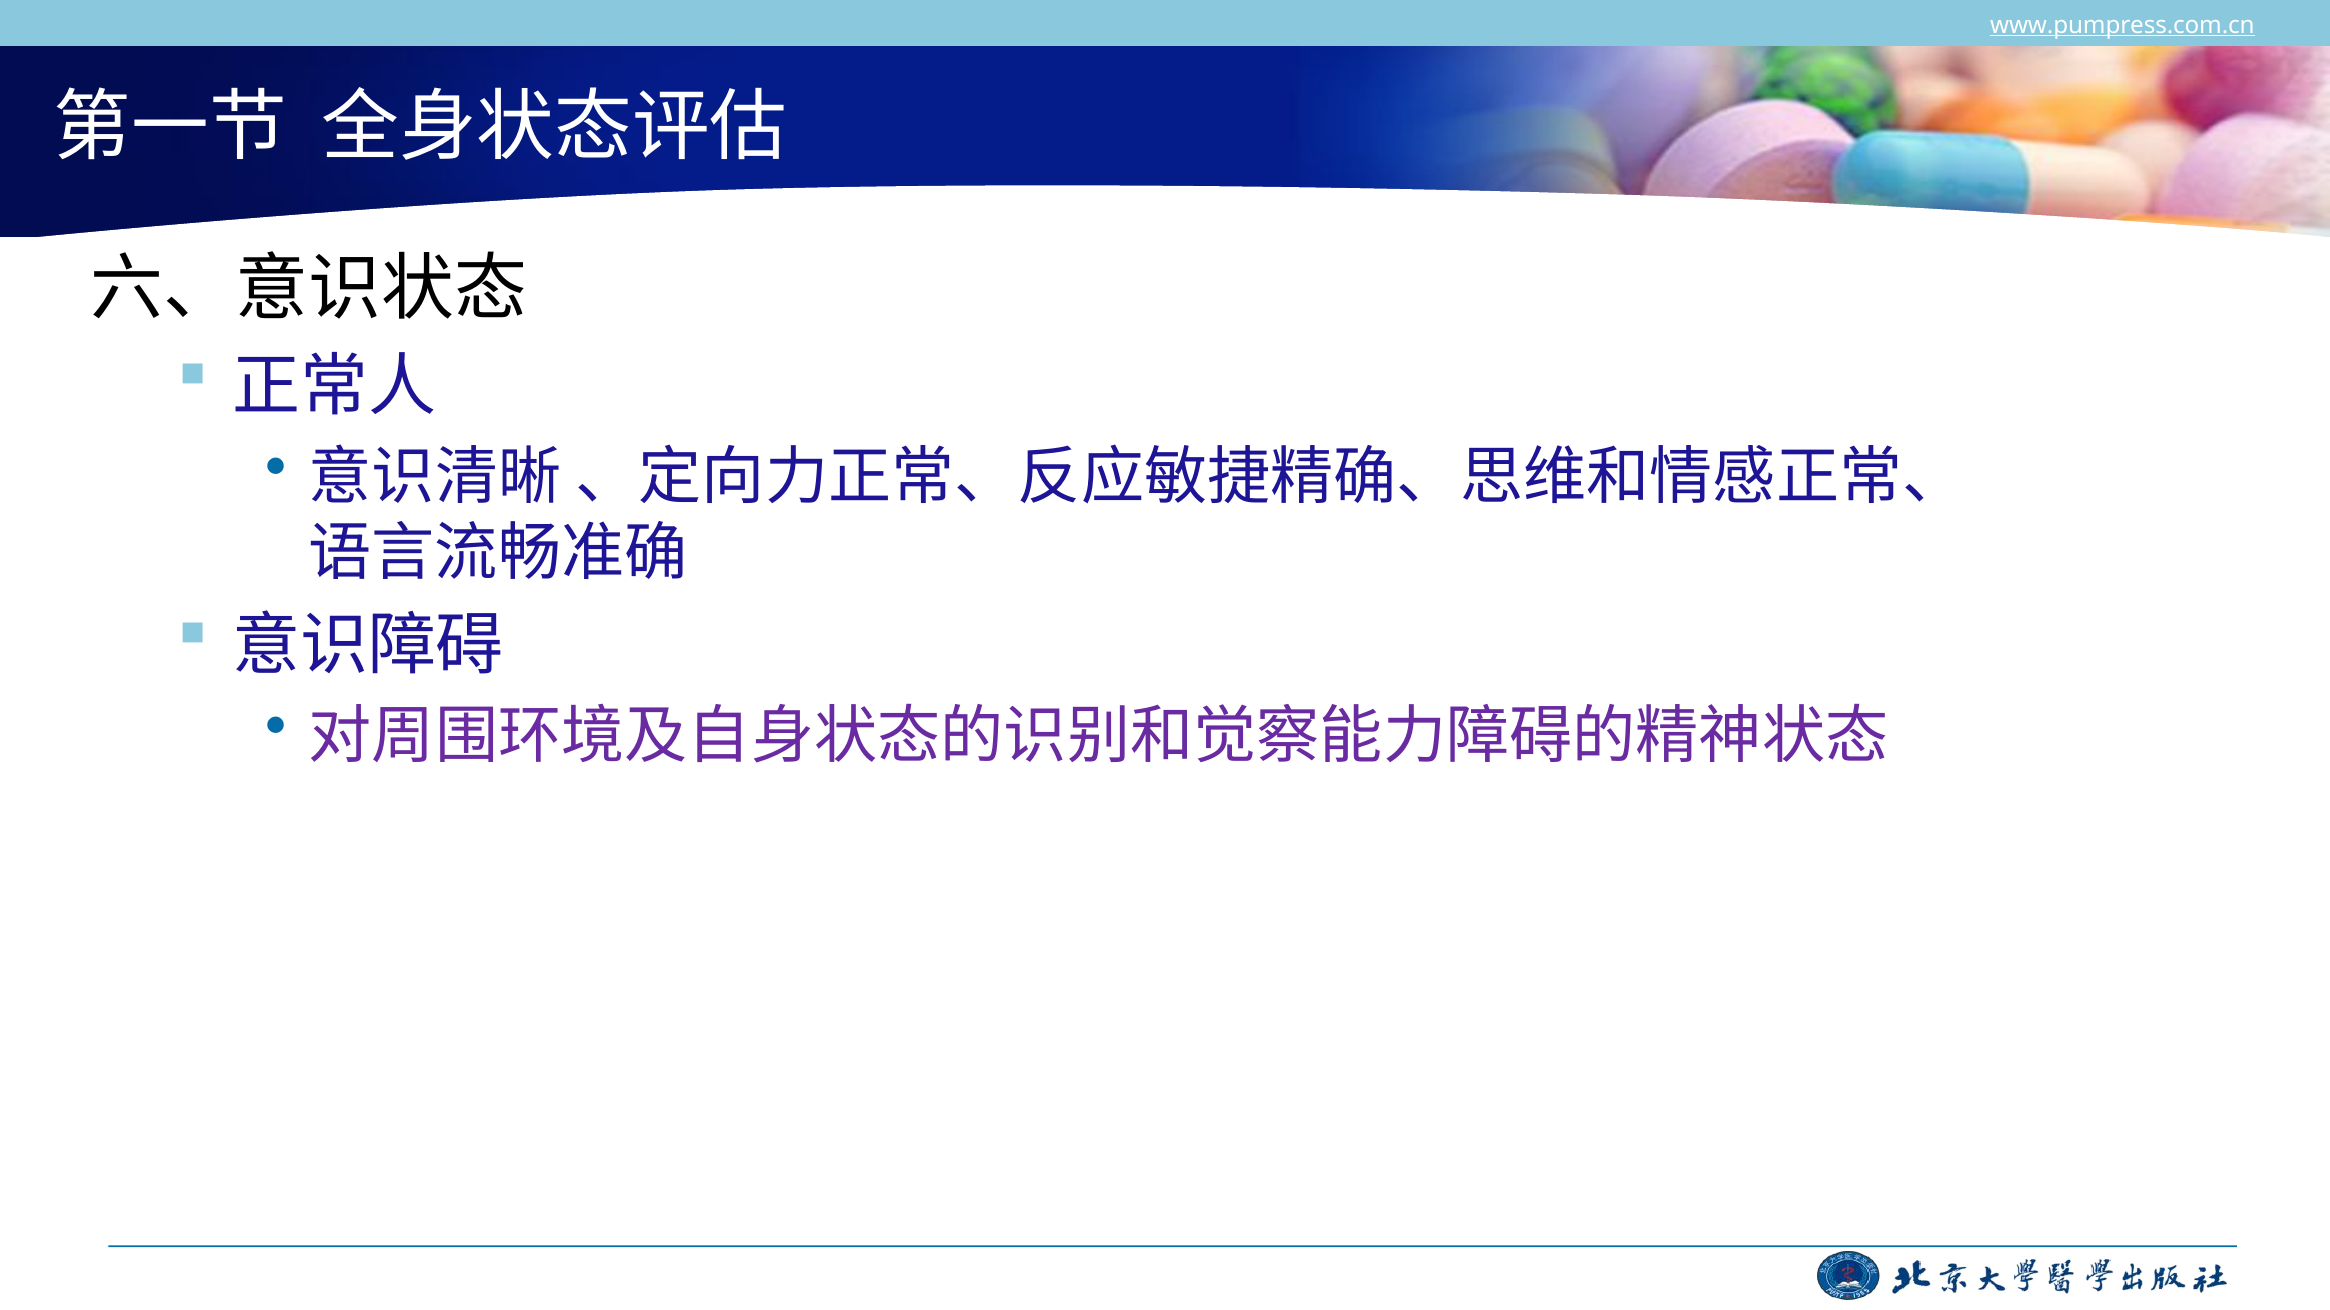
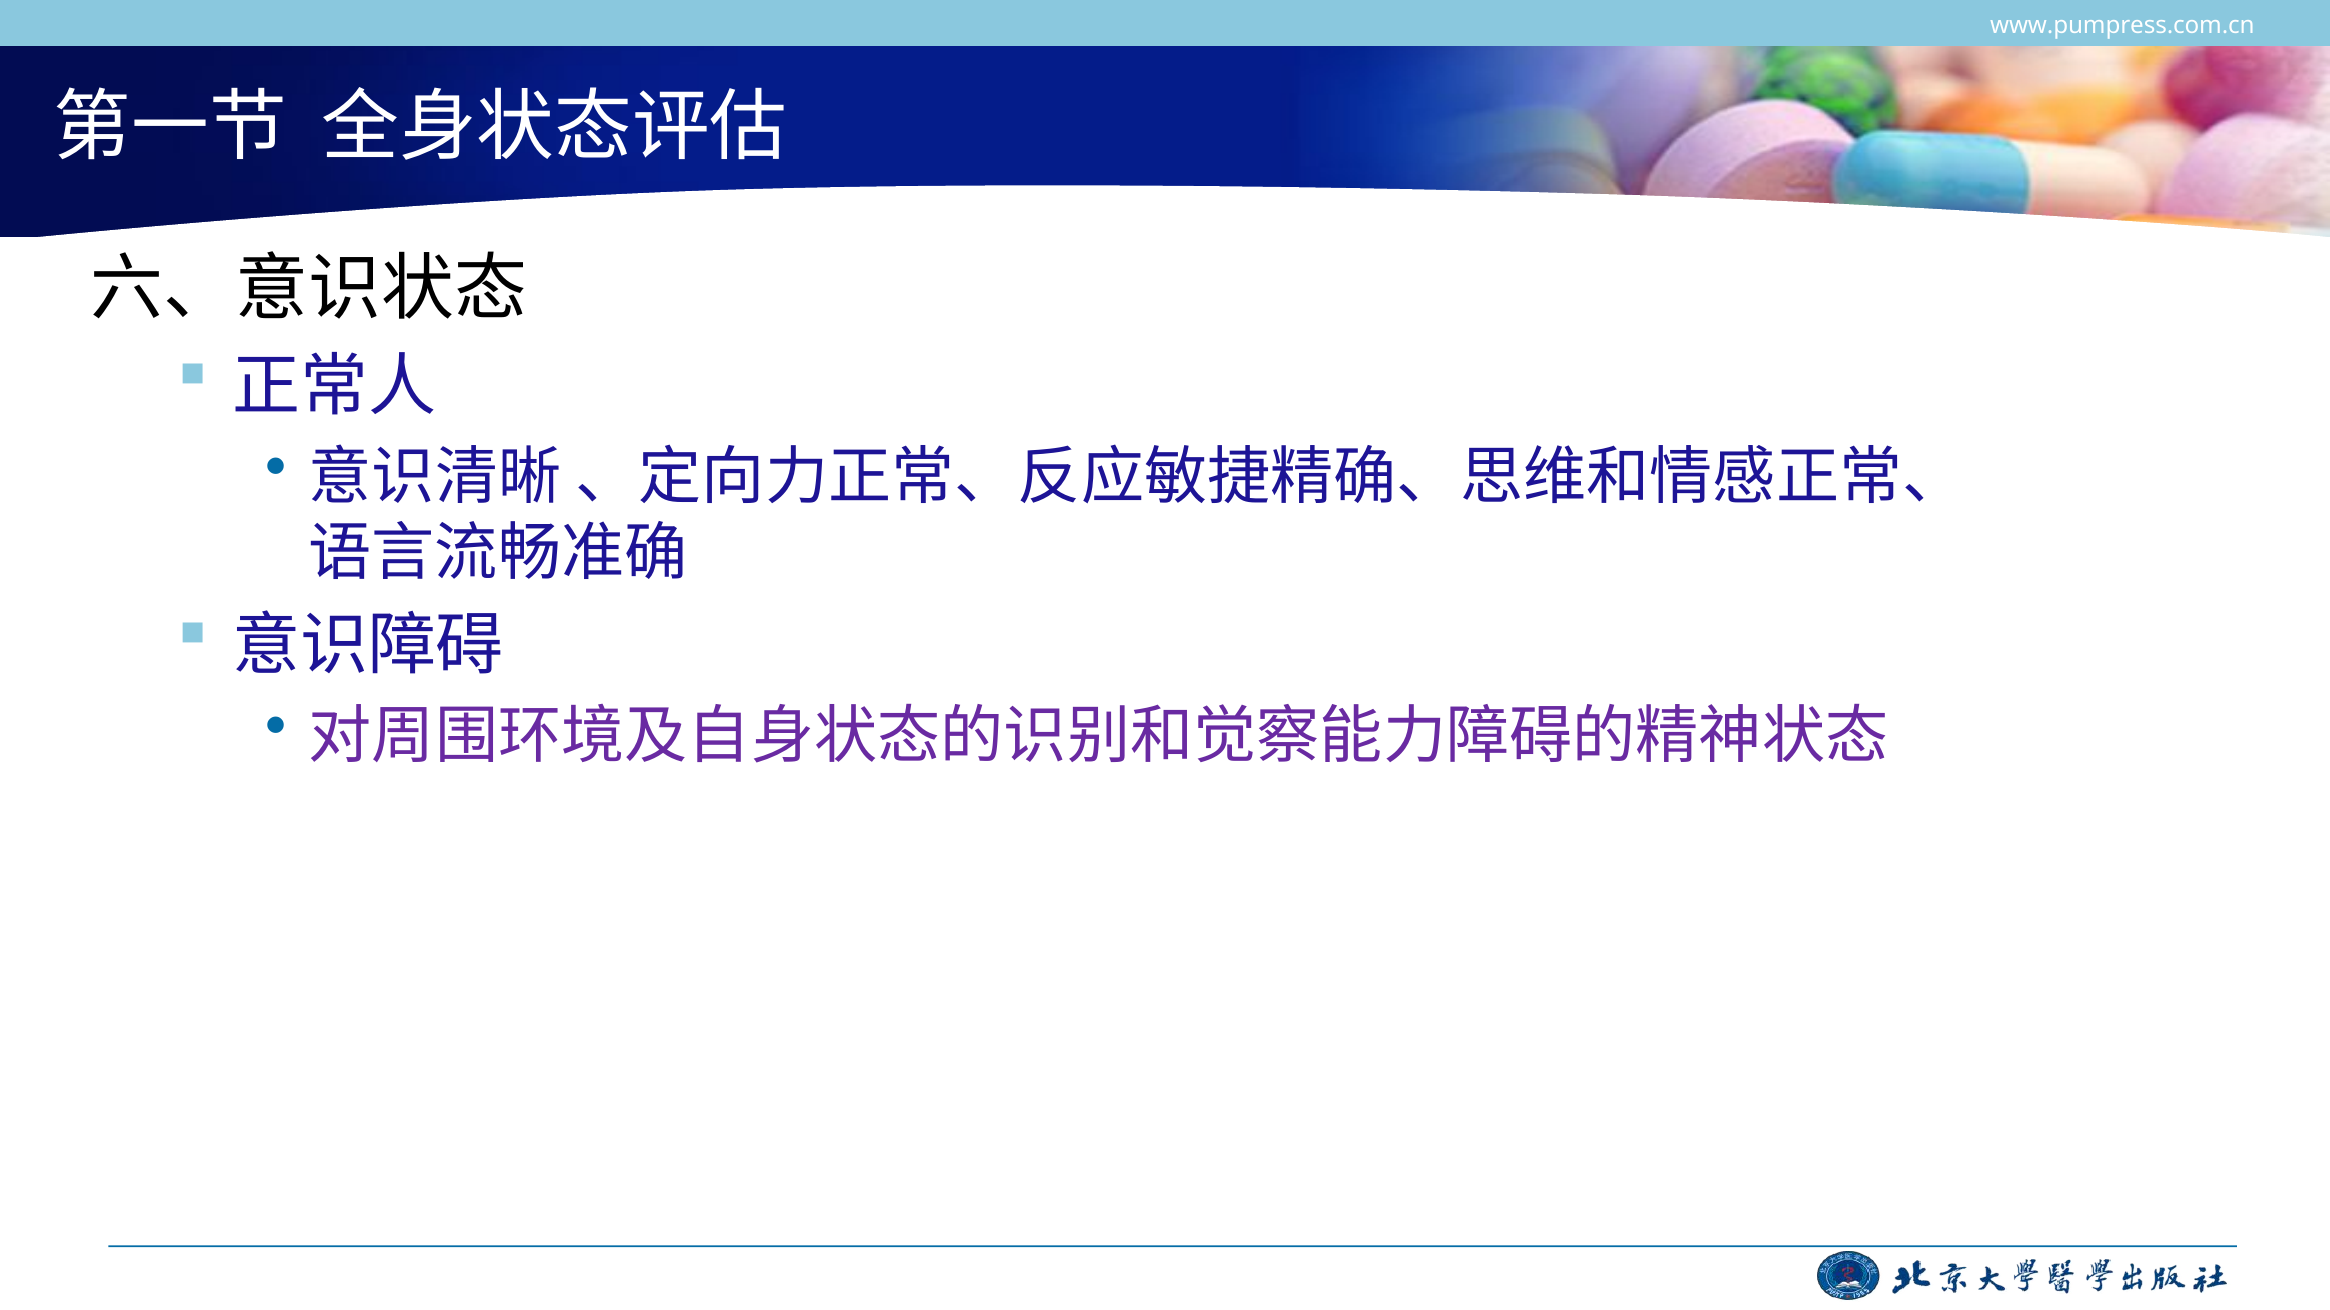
www.pumpress.com.cn underline: present -> none (2122, 25)
